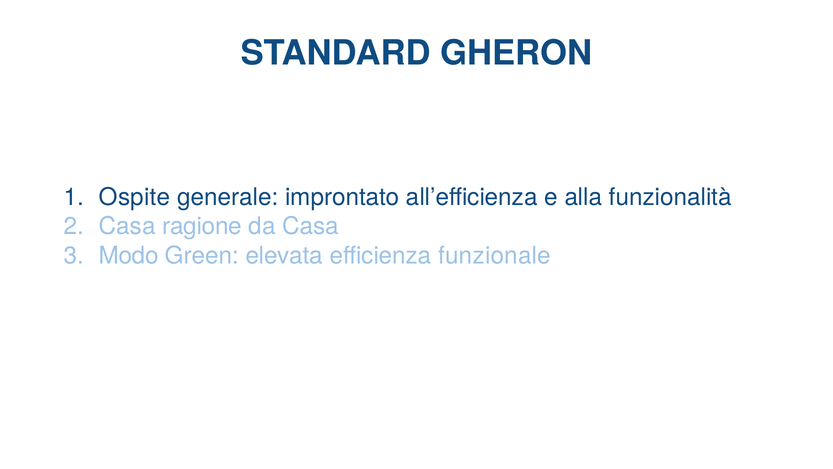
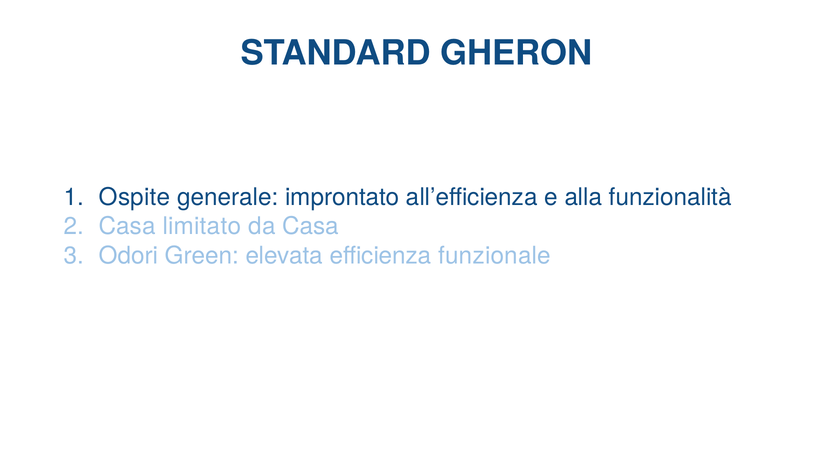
ragione: ragione -> limitato (202, 226)
Modo: Modo -> Odori (129, 255)
